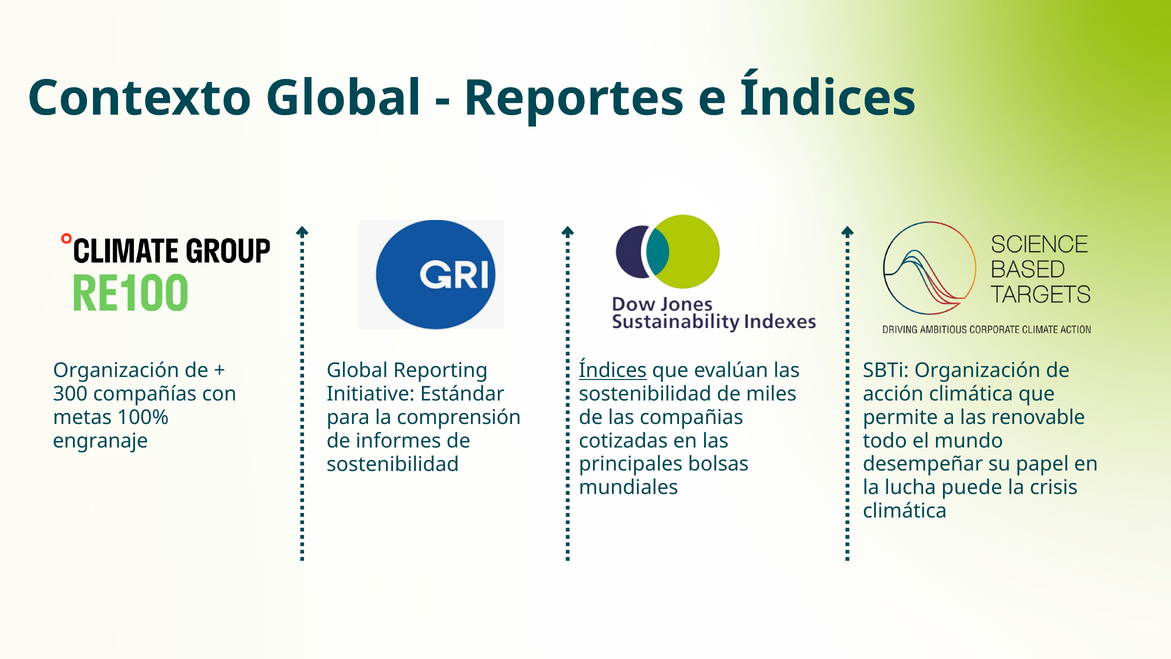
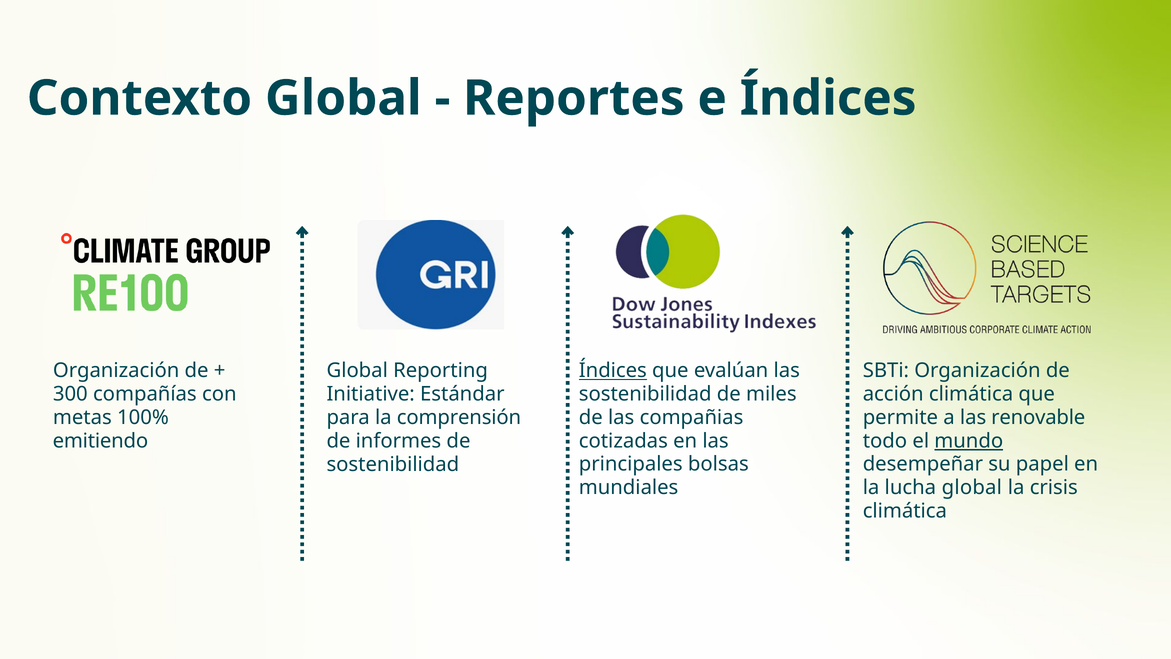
engranaje: engranaje -> emitiendo (100, 441)
mundo underline: none -> present (969, 441)
lucha puede: puede -> global (972, 487)
